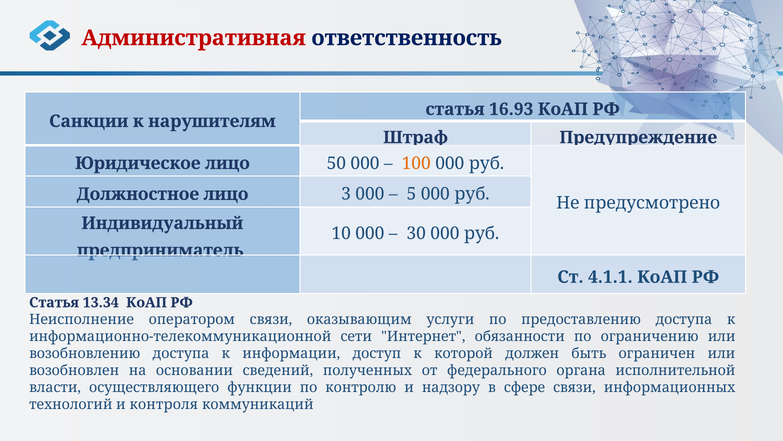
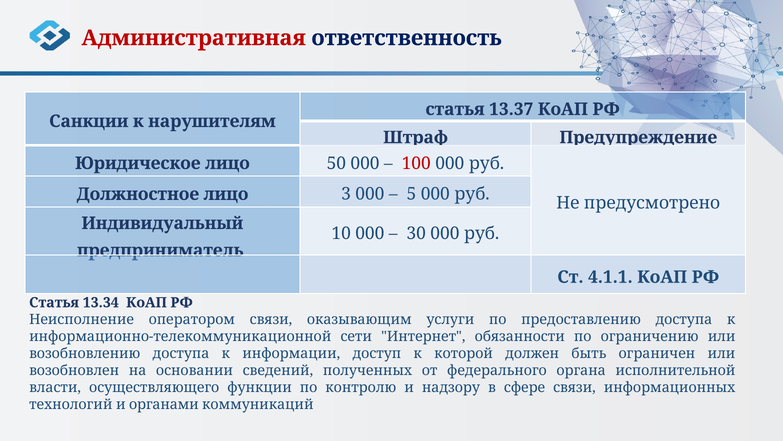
16.93: 16.93 -> 13.37 (511, 109)
100 colour: orange -> red (416, 163)
контроля: контроля -> органами (164, 404)
